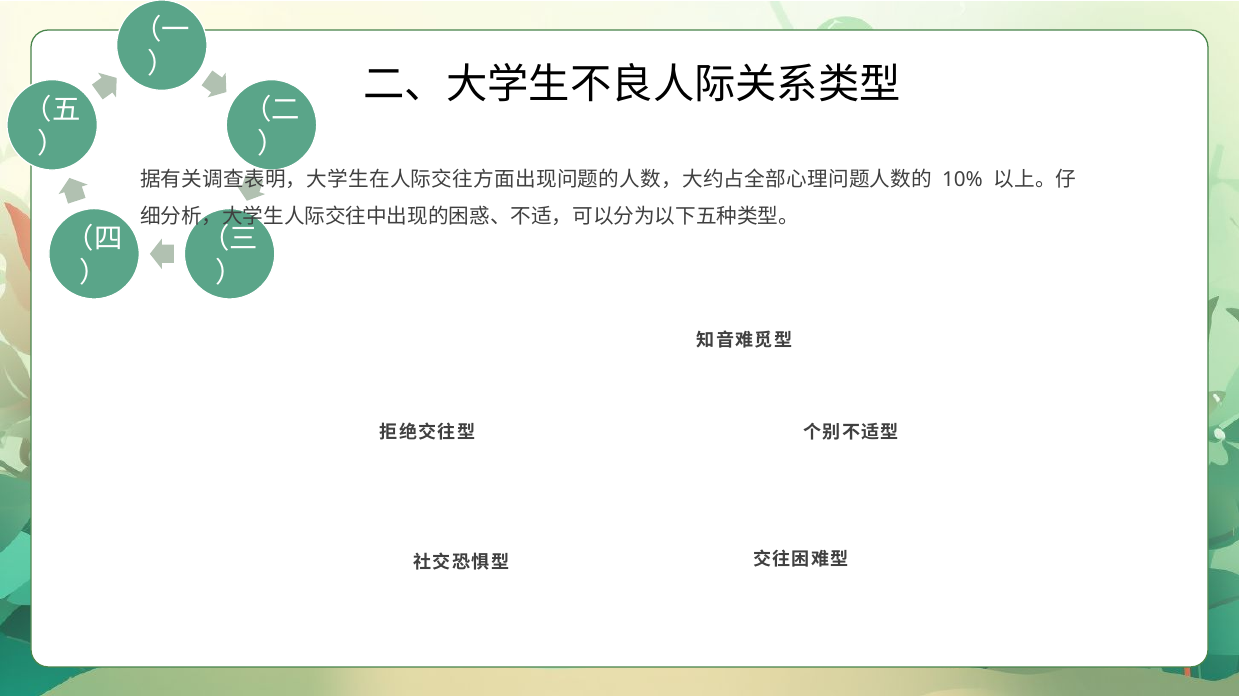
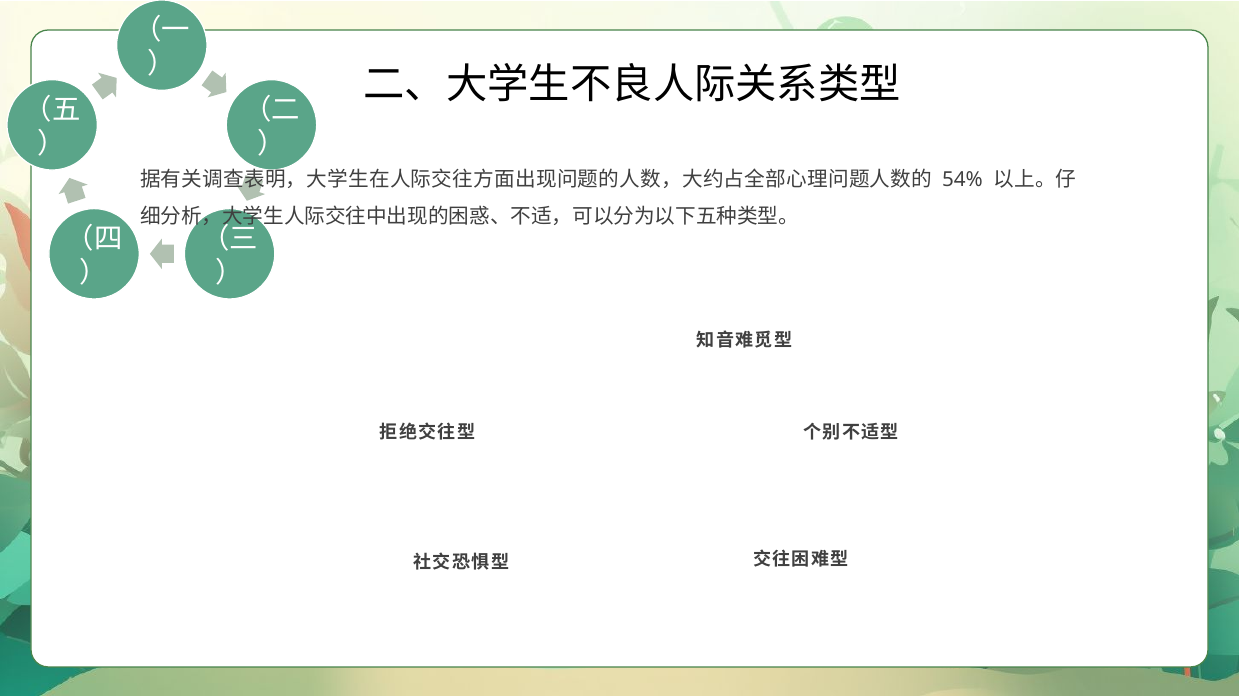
10%: 10% -> 54% (962, 180)
